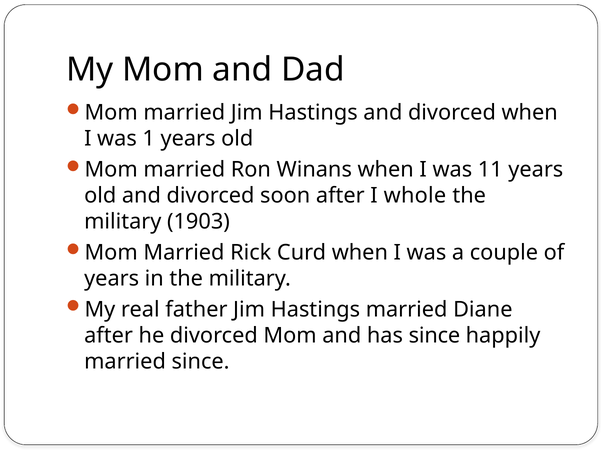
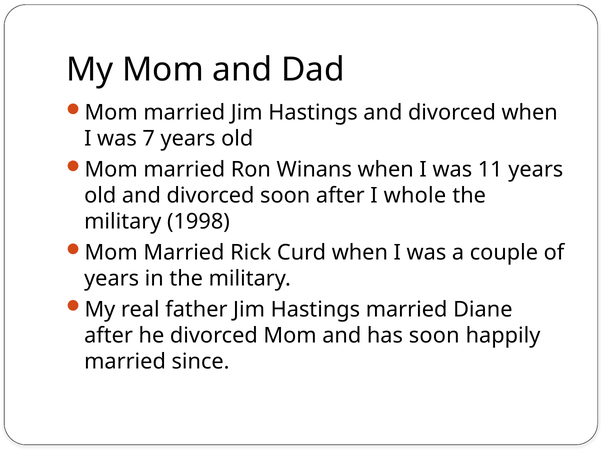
1: 1 -> 7 (149, 139)
1903: 1903 -> 1998 (198, 222)
has since: since -> soon (434, 336)
